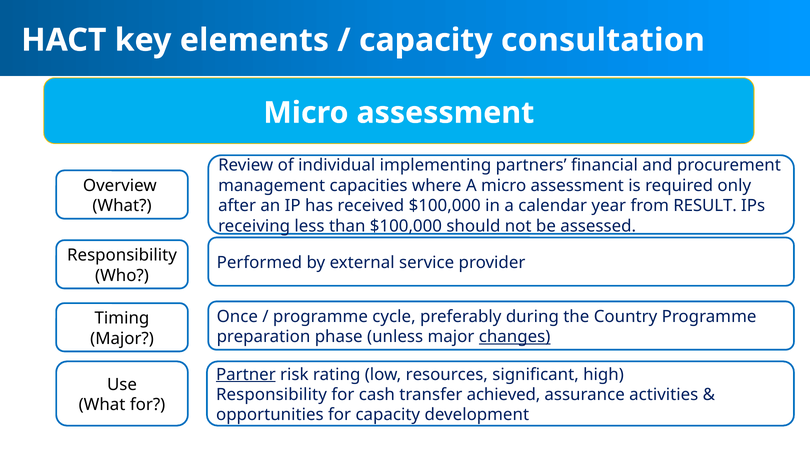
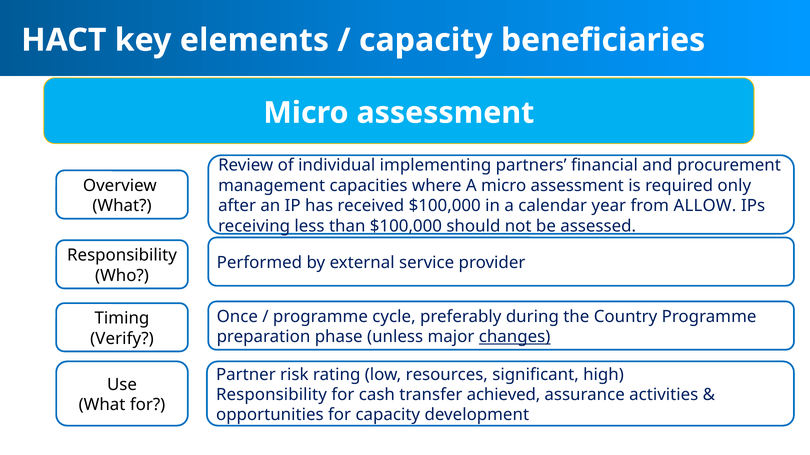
consultation: consultation -> beneficiaries (603, 40)
RESULT: RESULT -> ALLOW (705, 206)
Major: Major -> Verify (122, 339)
Partner underline: present -> none (246, 375)
